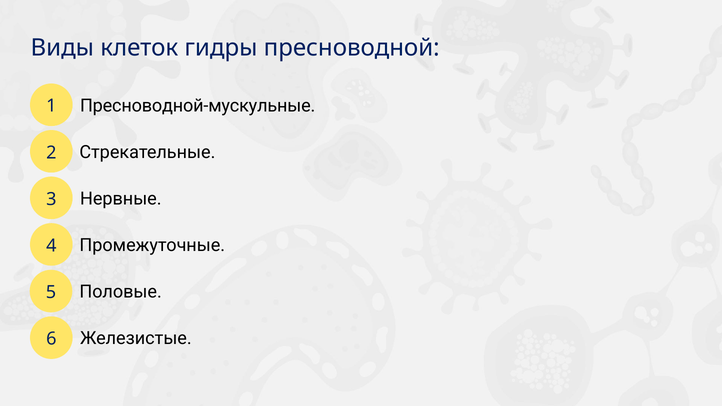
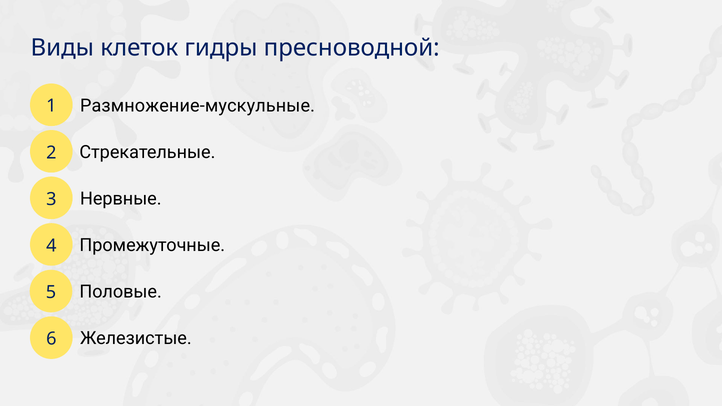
Пресноводной-мускульные: Пресноводной-мускульные -> Размножение-мускульные (198, 106)
